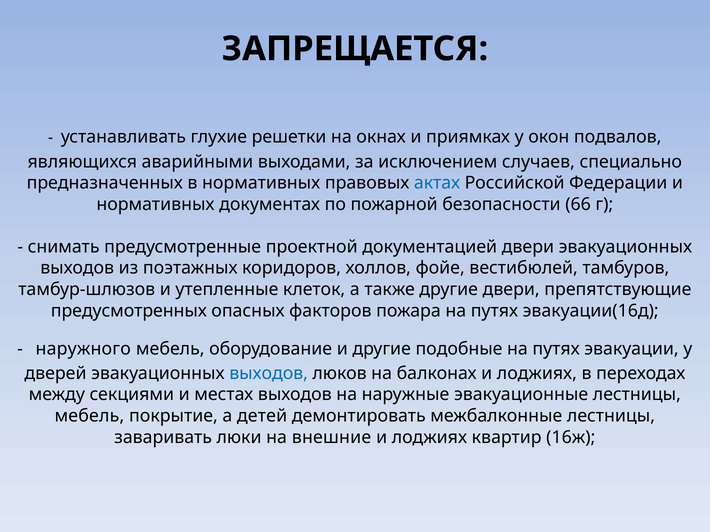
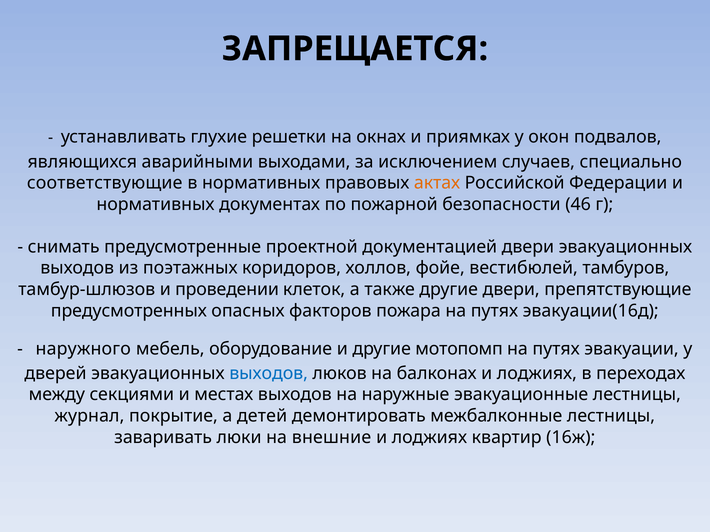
предназначенных: предназначенных -> соответствующие (105, 183)
актах colour: blue -> orange (437, 183)
66: 66 -> 46 (578, 204)
утепленные: утепленные -> проведении (227, 290)
подобные: подобные -> мотопомп (459, 349)
мебель: мебель -> журнал (89, 416)
